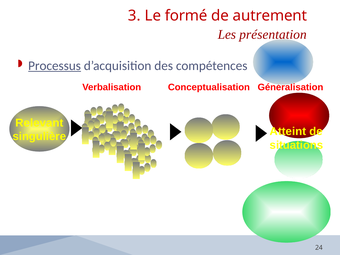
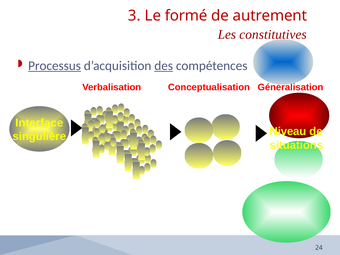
présentation: présentation -> constitutives (273, 35)
des underline: none -> present (164, 66)
Relevant: Relevant -> Interface (39, 123)
Atteint: Atteint -> Niveau (288, 131)
